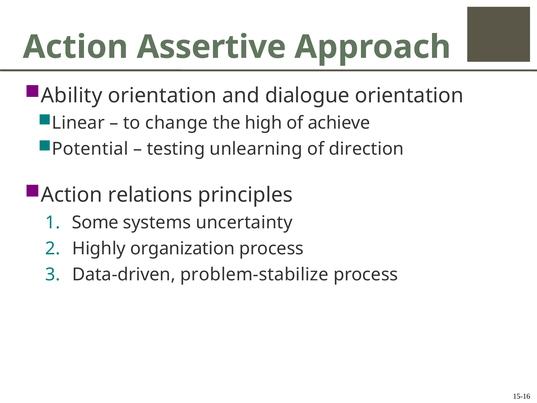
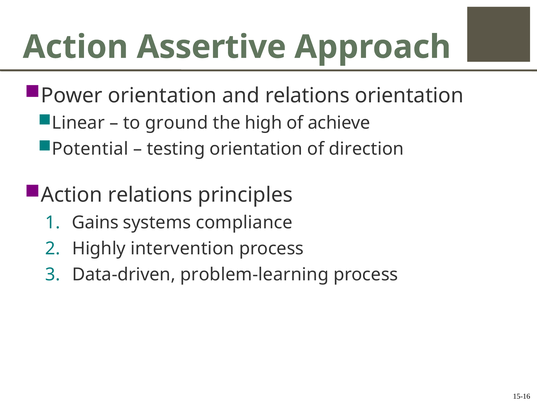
Ability: Ability -> Power (72, 95)
and dialogue: dialogue -> relations (307, 95)
change: change -> ground (177, 123)
testing unlearning: unlearning -> orientation (256, 149)
Some: Some -> Gains (95, 222)
uncertainty: uncertainty -> compliance (244, 222)
organization: organization -> intervention (182, 248)
problem-stabilize: problem-stabilize -> problem-learning (254, 274)
